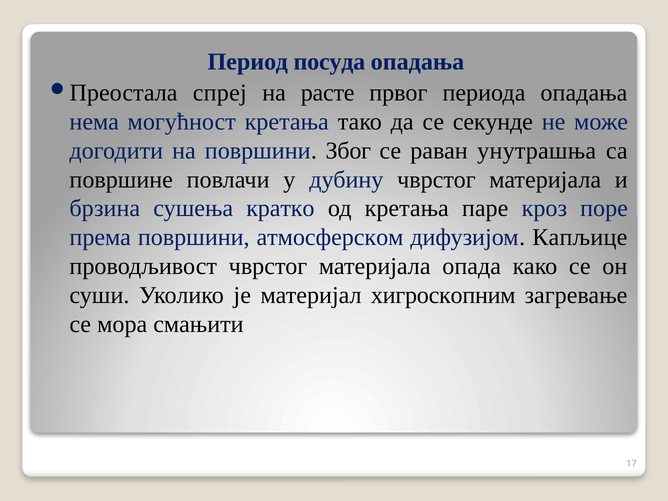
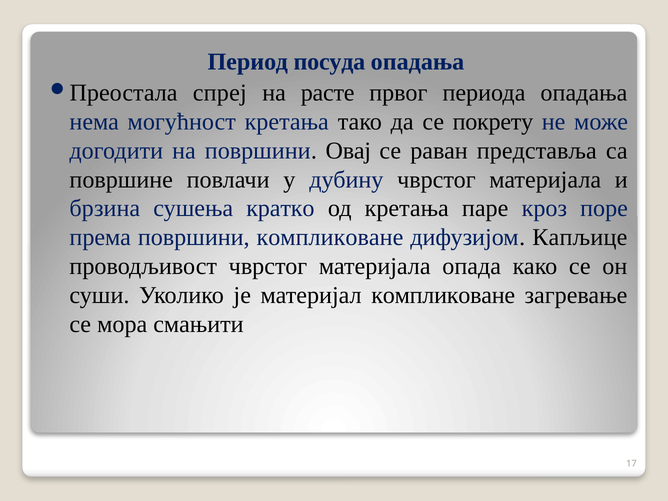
секунде: секунде -> покрету (493, 122)
Због: Због -> Овај (348, 151)
унутрашња: унутрашња -> представља (537, 151)
површини атмосферском: атмосферском -> компликоване (330, 237)
материјал хигроскопним: хигроскопним -> компликоване (443, 295)
